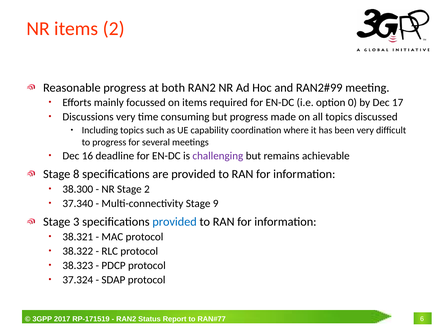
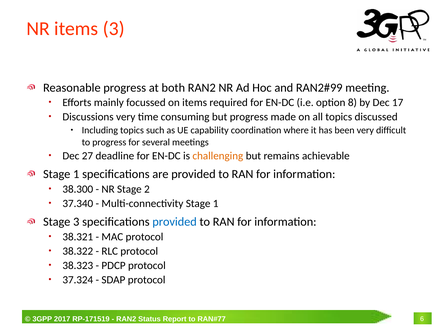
items 2: 2 -> 3 (114, 29)
0: 0 -> 8 (352, 103)
16: 16 -> 27 (87, 156)
challenging colour: purple -> orange (218, 156)
8: 8 -> 1 (76, 174)
Multi-connectivity Stage 9: 9 -> 1 (216, 204)
